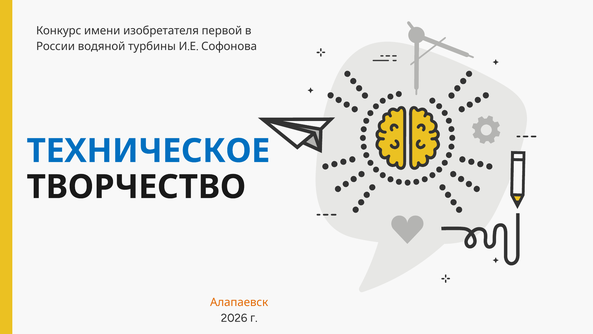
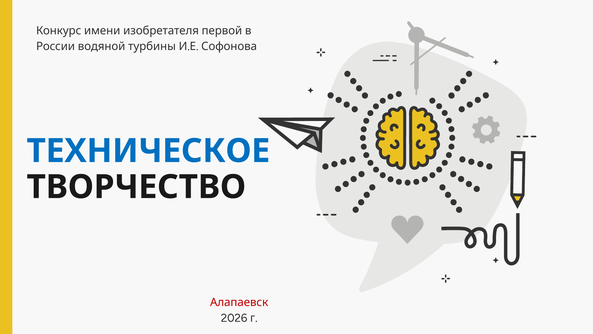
Алапаевск colour: orange -> red (239, 302)
